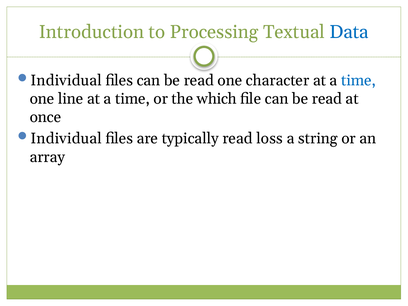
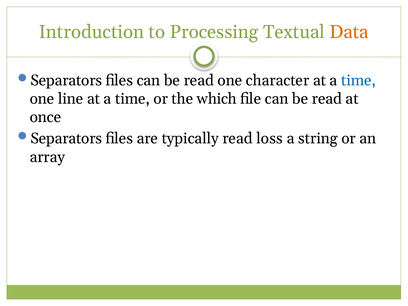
Data colour: blue -> orange (349, 32)
Individual: Individual -> Separators (66, 80)
Individual: Individual -> Separators (66, 139)
